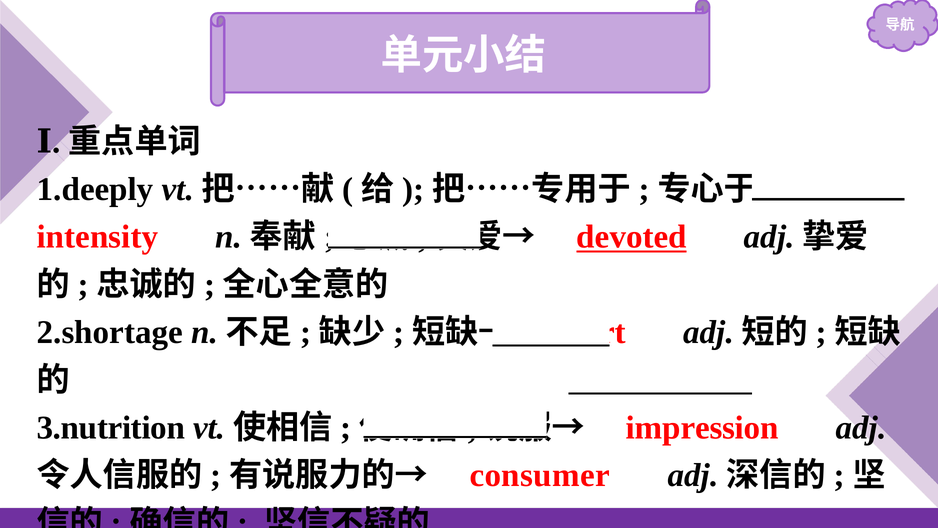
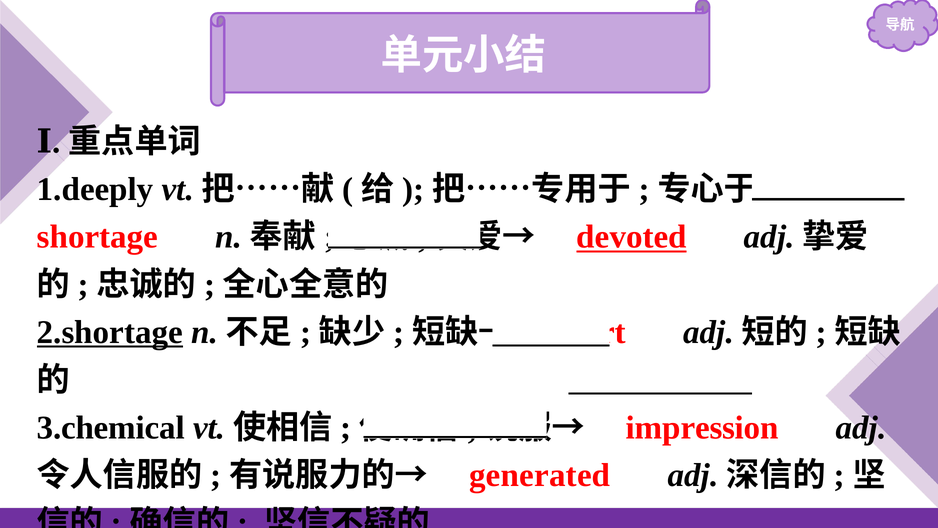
intensity: intensity -> shortage (97, 237)
2.shortage underline: none -> present (110, 332)
3.nutrition: 3.nutrition -> 3.chemical (111, 427)
consumer: consumer -> generated (540, 475)
